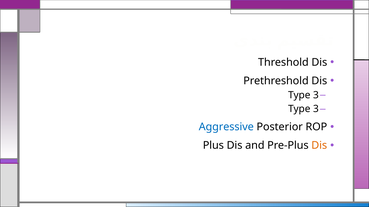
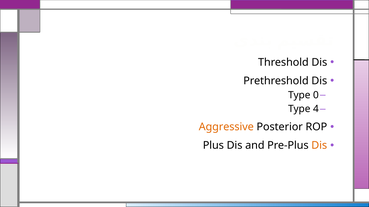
3: 3 -> 0 (316, 95)
3: 3 -> 4 (316, 109)
Aggressive colour: blue -> orange (226, 127)
